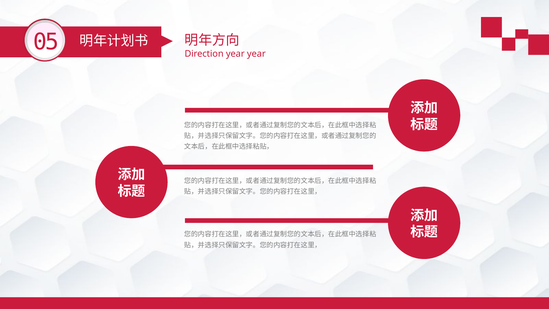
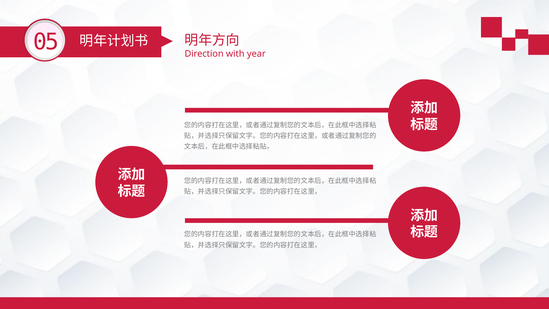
Direction year: year -> with (235, 54)
